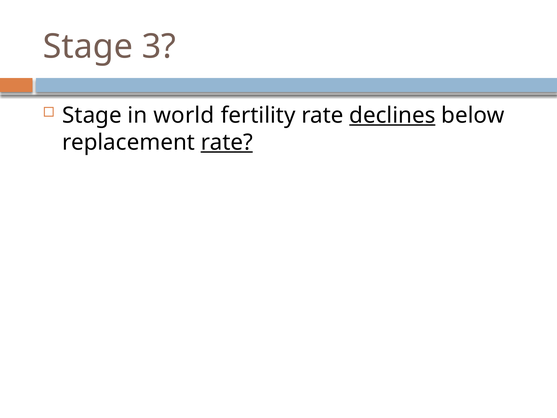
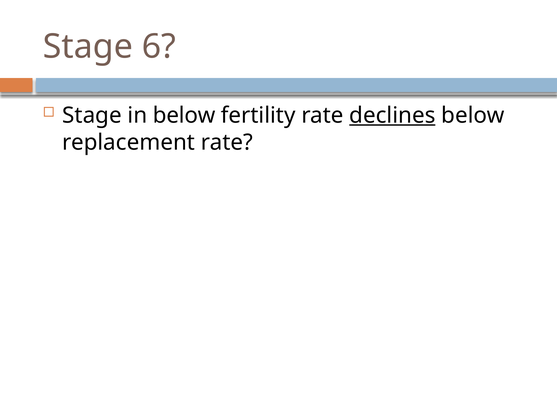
3: 3 -> 6 (159, 46)
in world: world -> below (184, 115)
rate underline: present -> none (227, 142)
